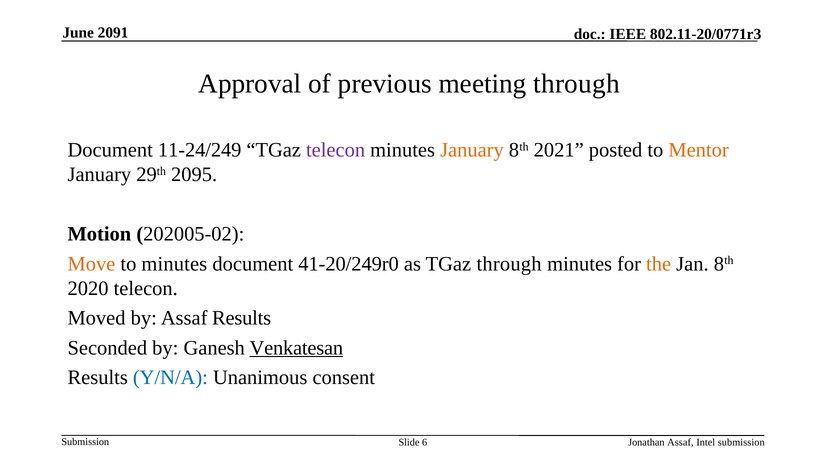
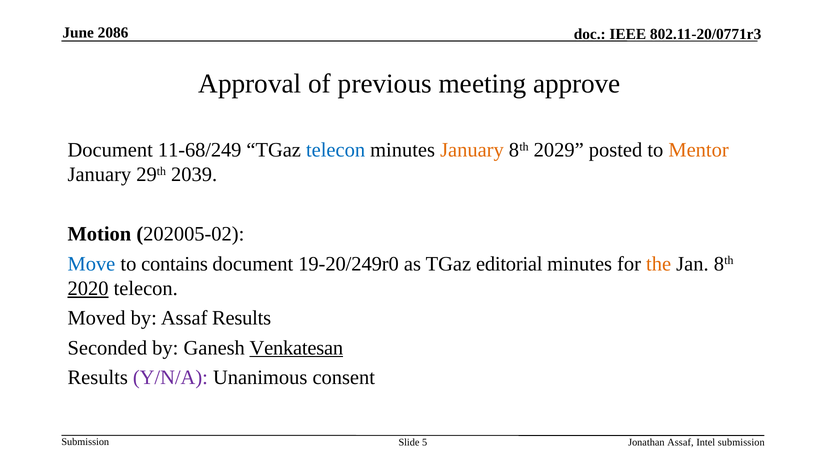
2091: 2091 -> 2086 (113, 33)
meeting through: through -> approve (577, 84)
11-24/249: 11-24/249 -> 11-68/249 (200, 150)
telecon colour: purple -> blue (336, 150)
2021: 2021 -> 2029 (559, 150)
2095: 2095 -> 2039 (194, 174)
Move colour: orange -> blue (91, 264)
to minutes: minutes -> contains (175, 264)
41-20/249r0: 41-20/249r0 -> 19-20/249r0 (349, 264)
TGaz through: through -> editorial (509, 264)
2020 underline: none -> present (88, 288)
Y/N/A colour: blue -> purple (170, 377)
6: 6 -> 5 (425, 442)
